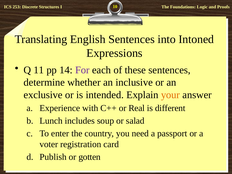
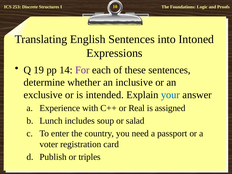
11: 11 -> 19 (39, 70)
your colour: orange -> blue (170, 95)
different: different -> assigned (170, 108)
gotten: gotten -> triples (90, 157)
